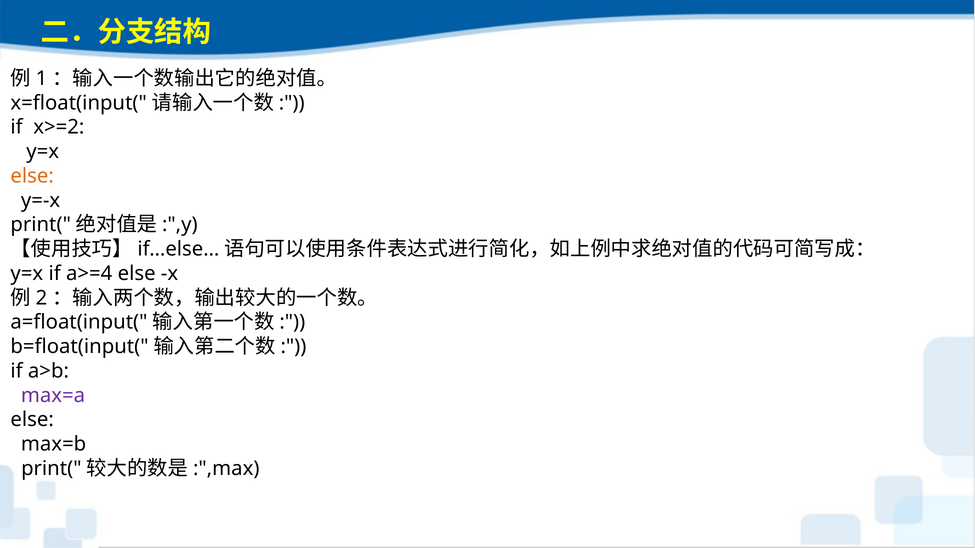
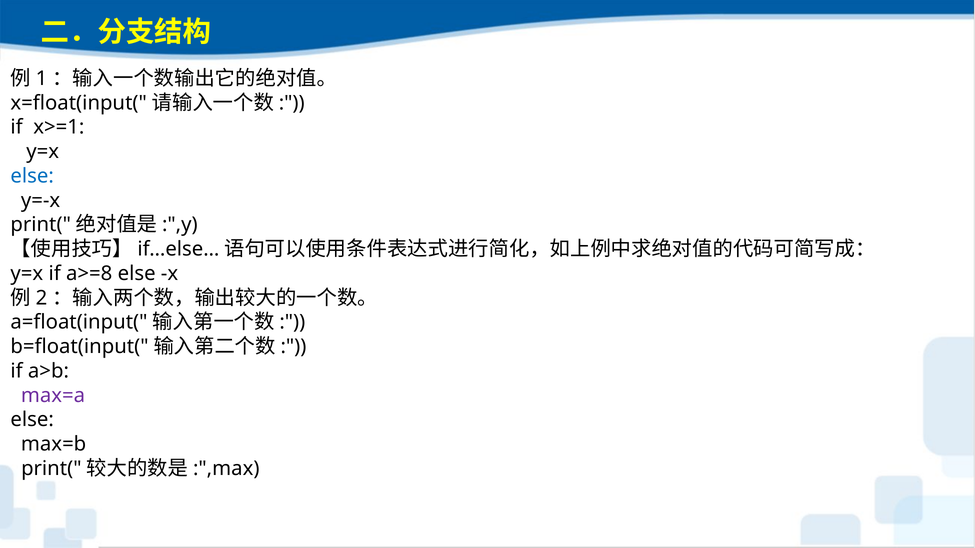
x>=2: x>=2 -> x>=1 (59, 127)
else colour: orange -> blue (32, 176)
a>=4: a>=4 -> a>=8 (89, 274)
